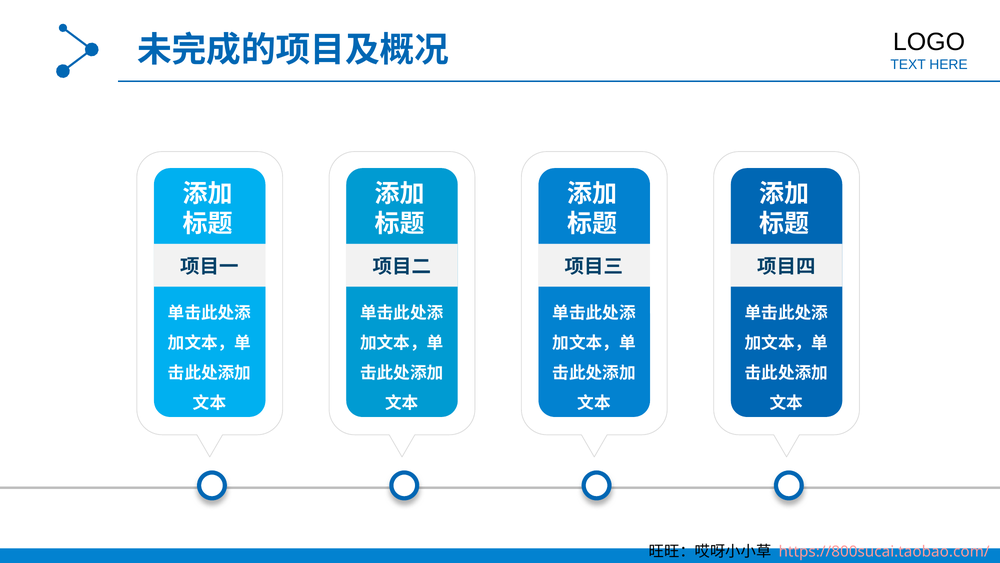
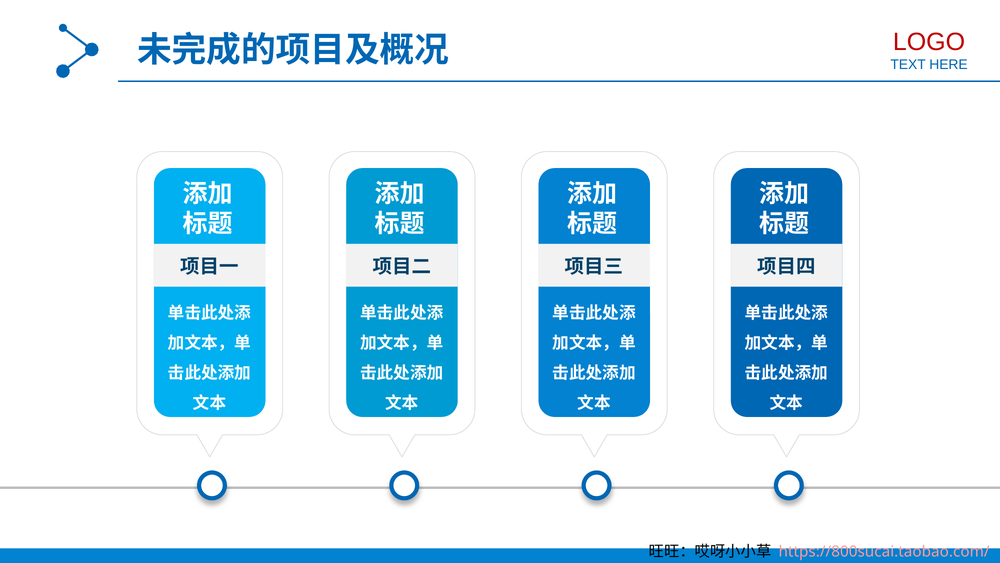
LOGO colour: black -> red (929, 42)
